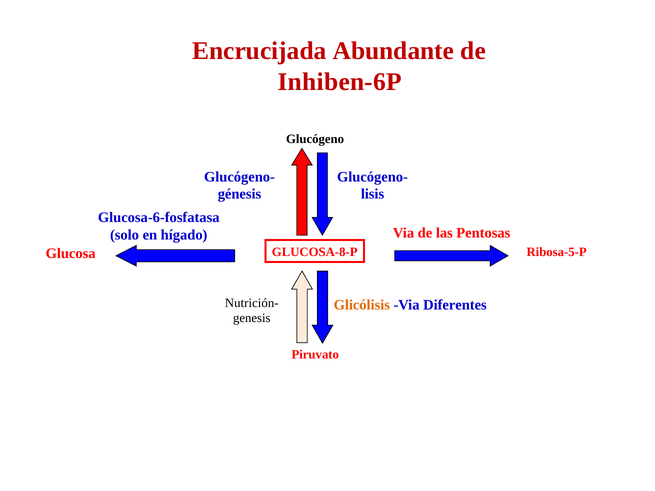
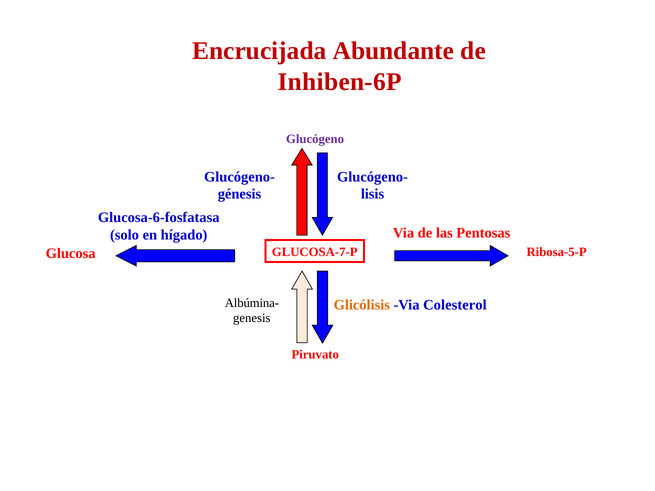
Glucógeno colour: black -> purple (315, 139)
GLUCOSA-8-P: GLUCOSA-8-P -> GLUCOSA-7-P (315, 252)
Nutrición-: Nutrición- -> Albúmina- (252, 303)
Diferentes: Diferentes -> Colesterol (455, 305)
